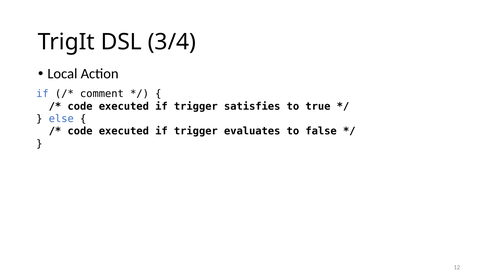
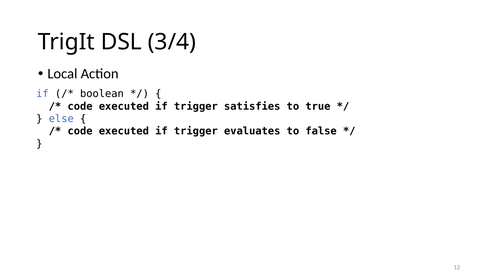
comment: comment -> boolean (102, 94)
